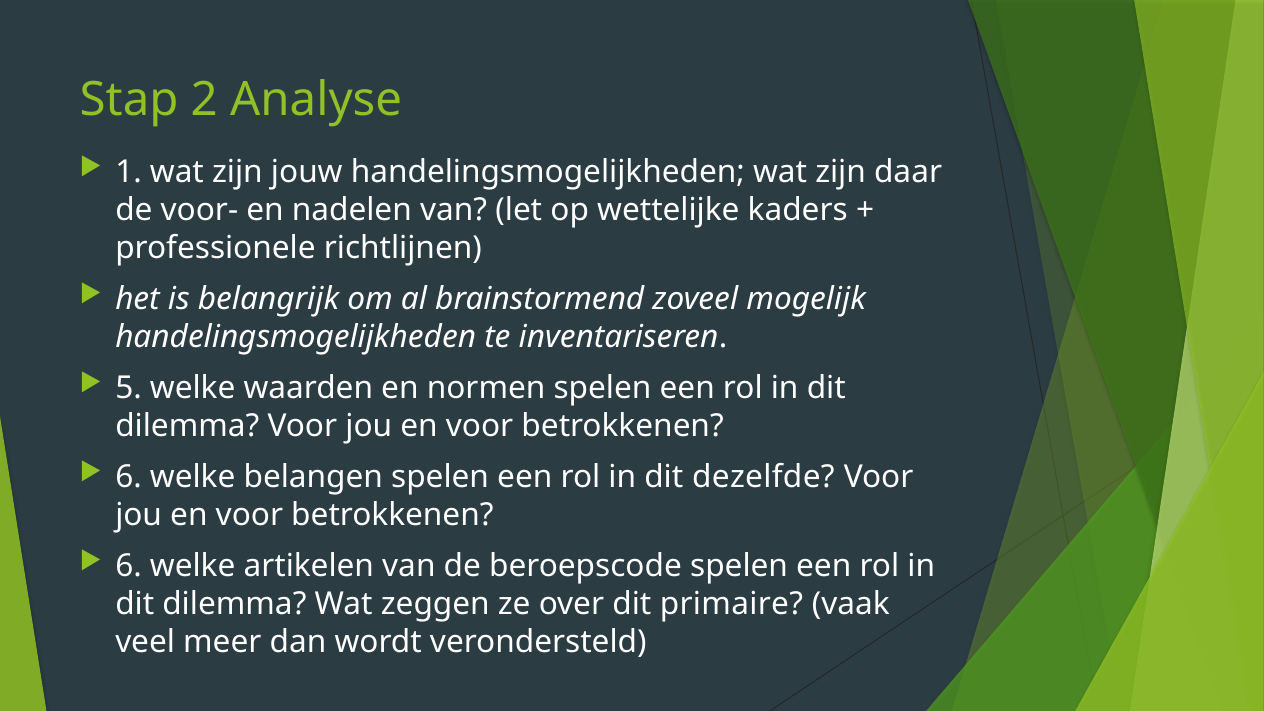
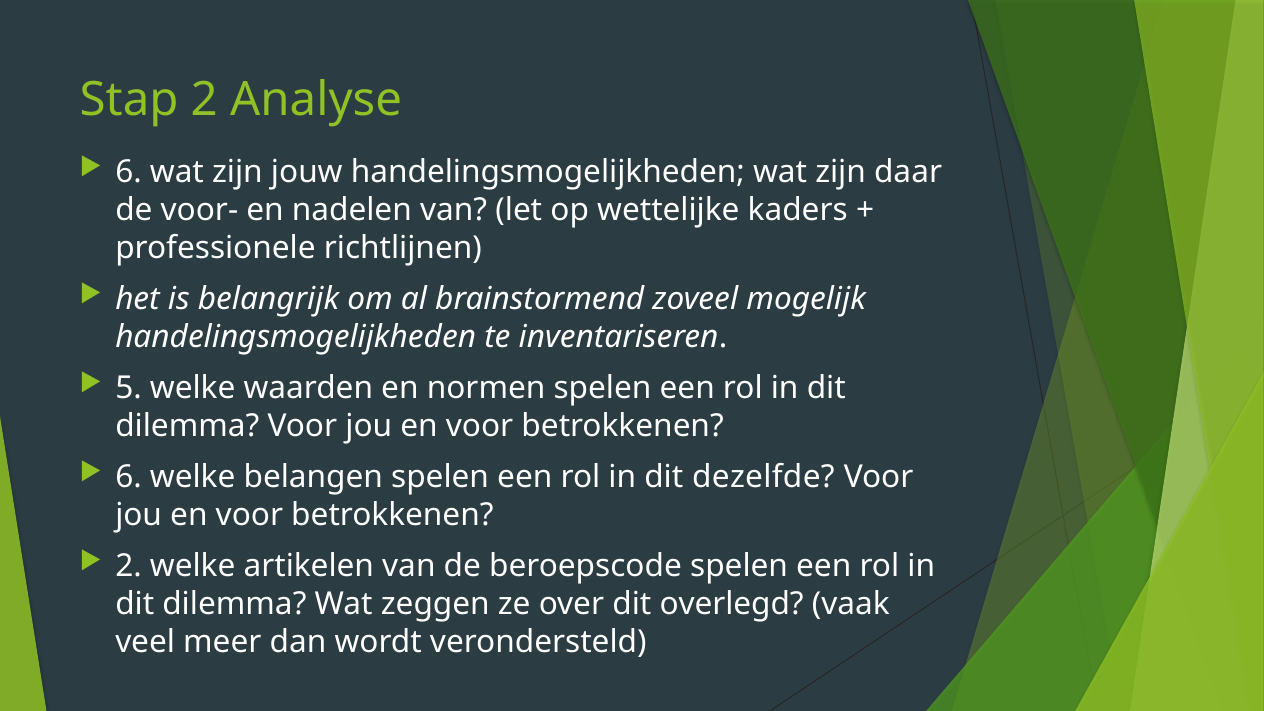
1: 1 -> 6 (129, 172)
6: 6 -> 2 (129, 566)
primaire: primaire -> overlegd (732, 604)
